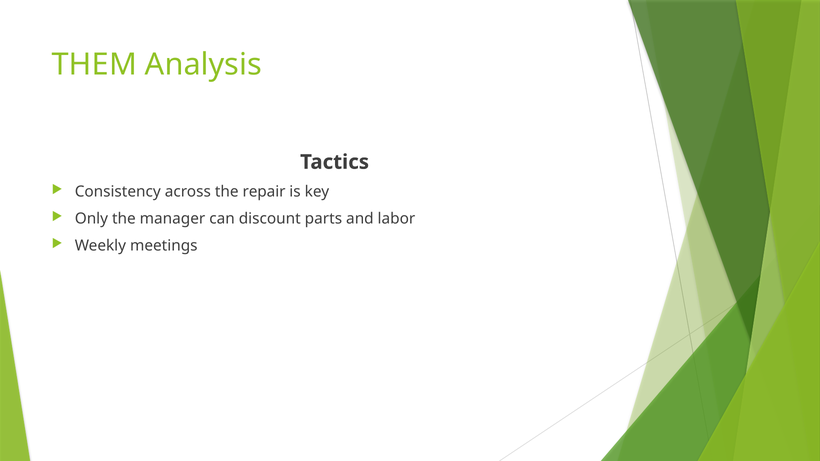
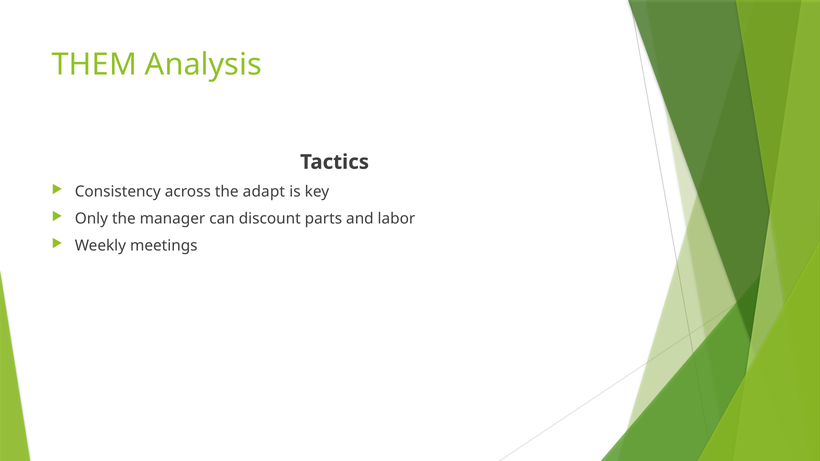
repair: repair -> adapt (264, 192)
